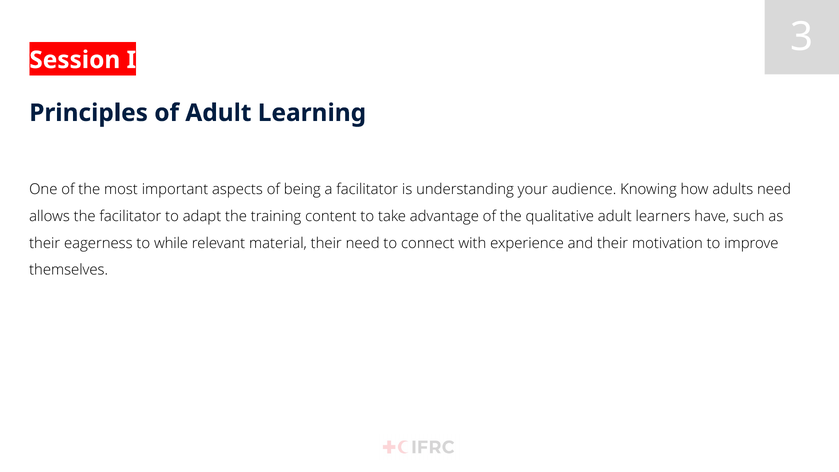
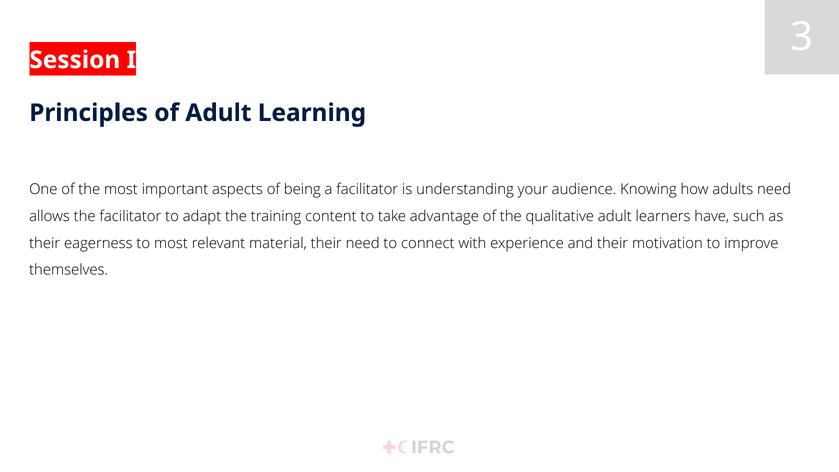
to while: while -> most (171, 243)
